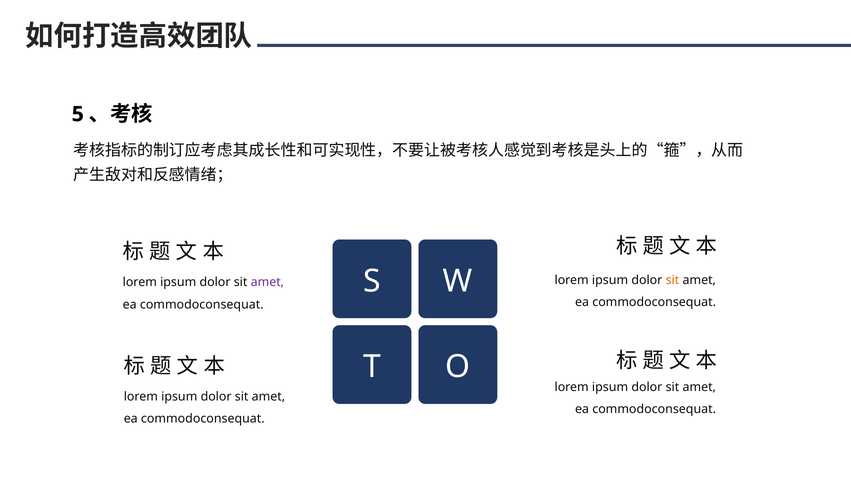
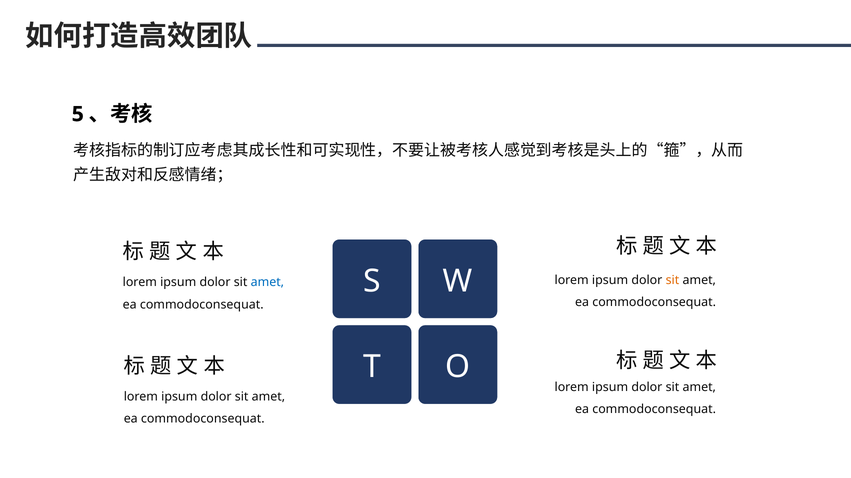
amet colour: purple -> blue (267, 283)
